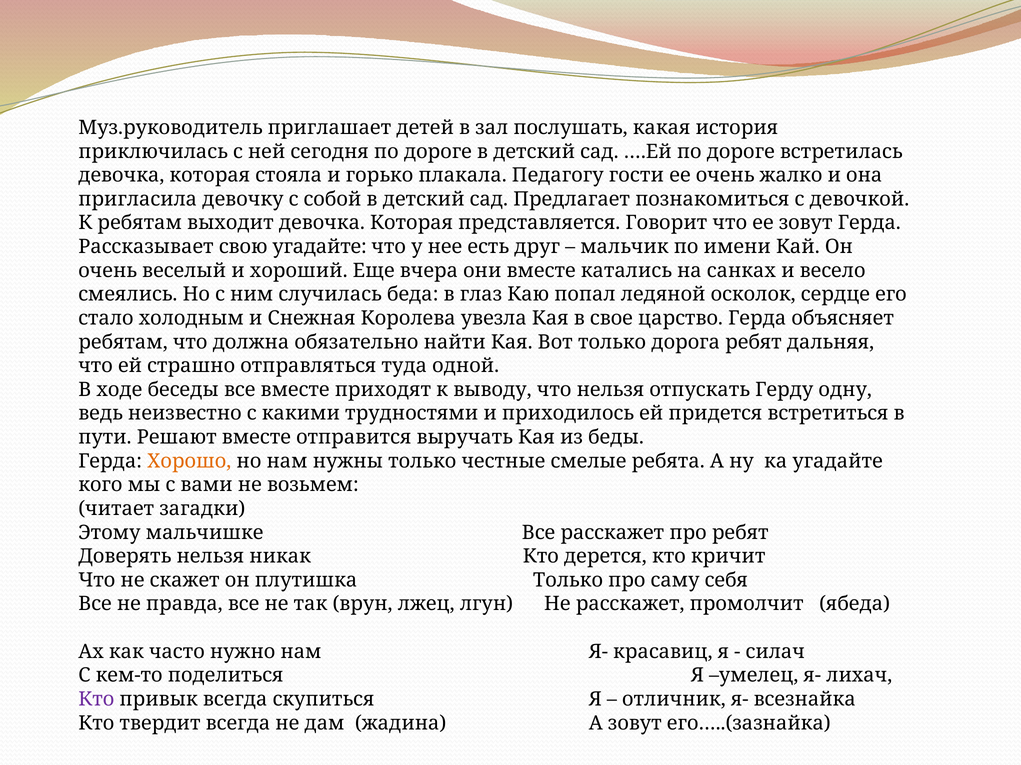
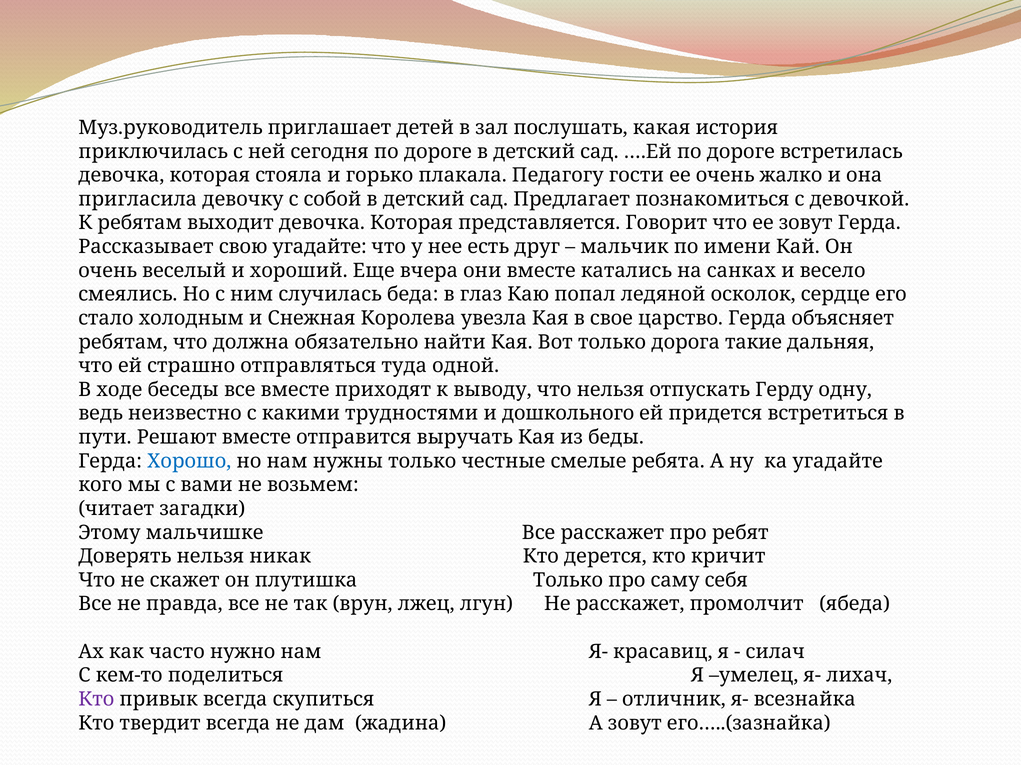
дорога ребят: ребят -> такие (754, 342)
приходилось: приходилось -> дошкольного (568, 414)
Хорошо colour: orange -> blue (189, 461)
